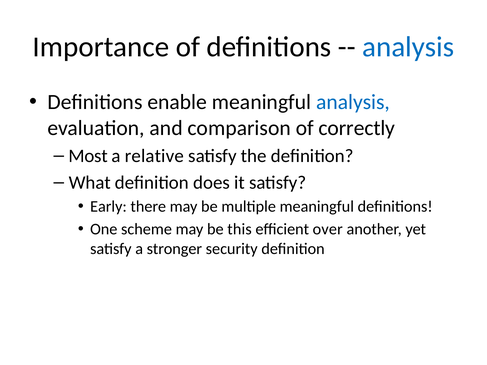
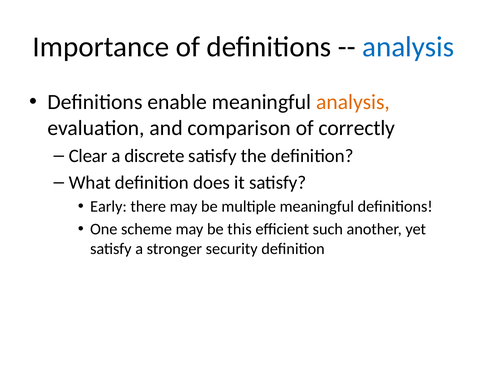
analysis colour: blue -> orange (353, 102)
Most: Most -> Clear (88, 156)
relative: relative -> discrete (154, 156)
over: over -> such (328, 229)
